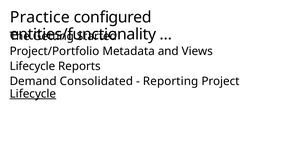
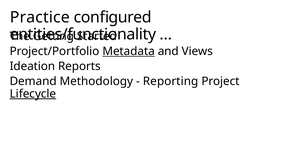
Metadata underline: none -> present (129, 51)
Lifecycle: Lifecycle -> Ideation (32, 66)
Consolidated: Consolidated -> Methodology (96, 81)
